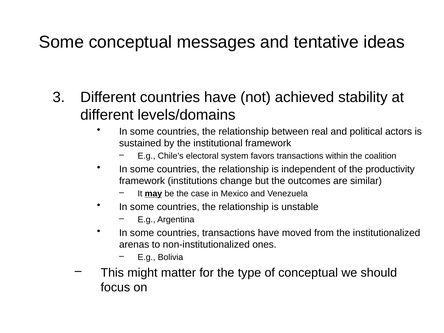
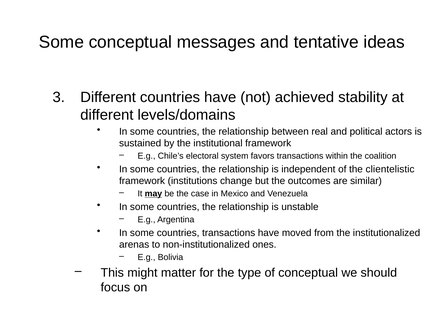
productivity: productivity -> clientelistic (390, 169)
